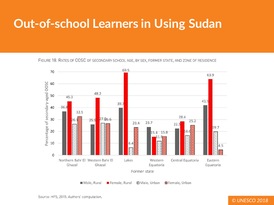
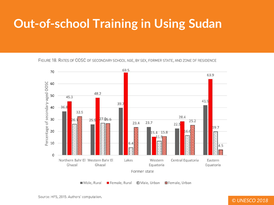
Learners: Learners -> Training (115, 24)
